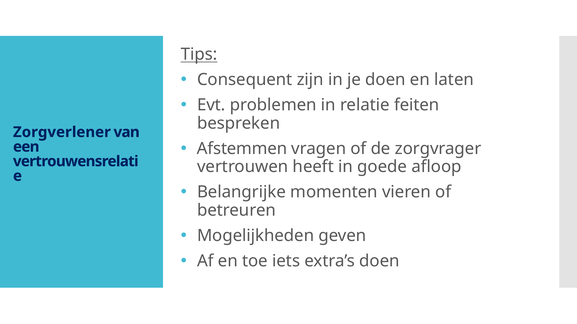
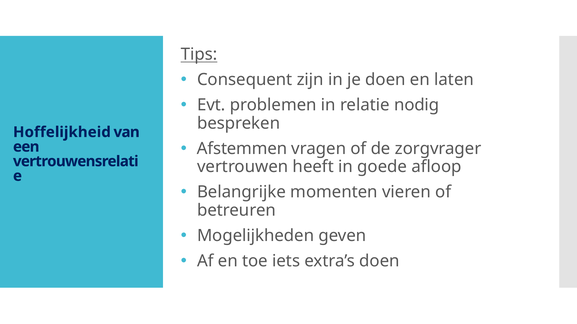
feiten: feiten -> nodig (417, 105)
Zorgverlener: Zorgverlener -> Hoffelijkheid (62, 132)
